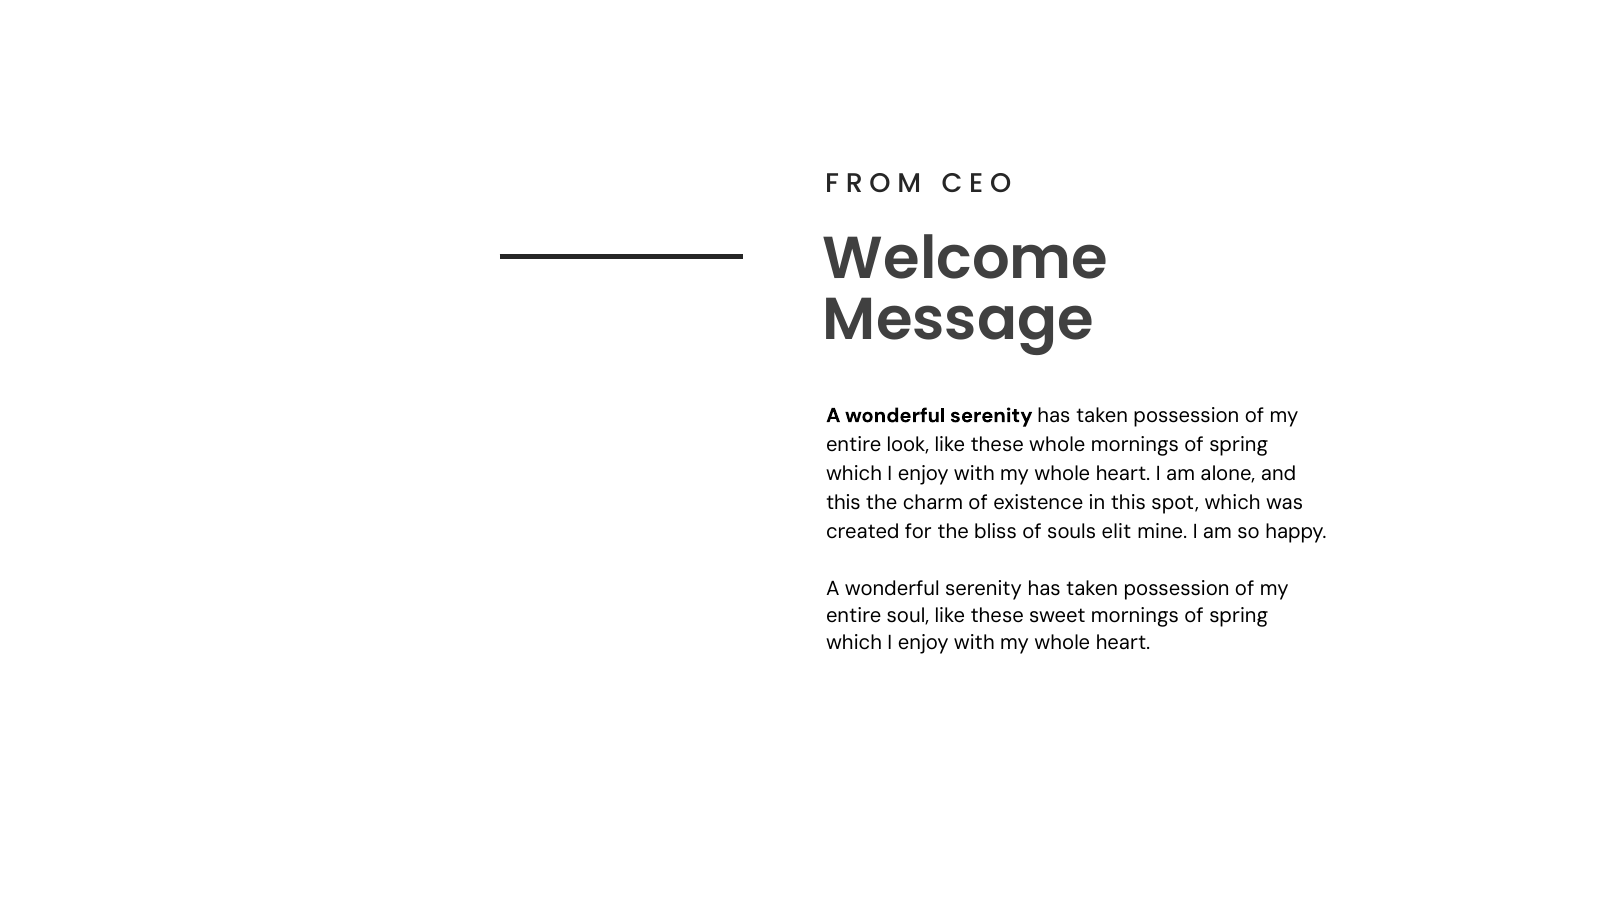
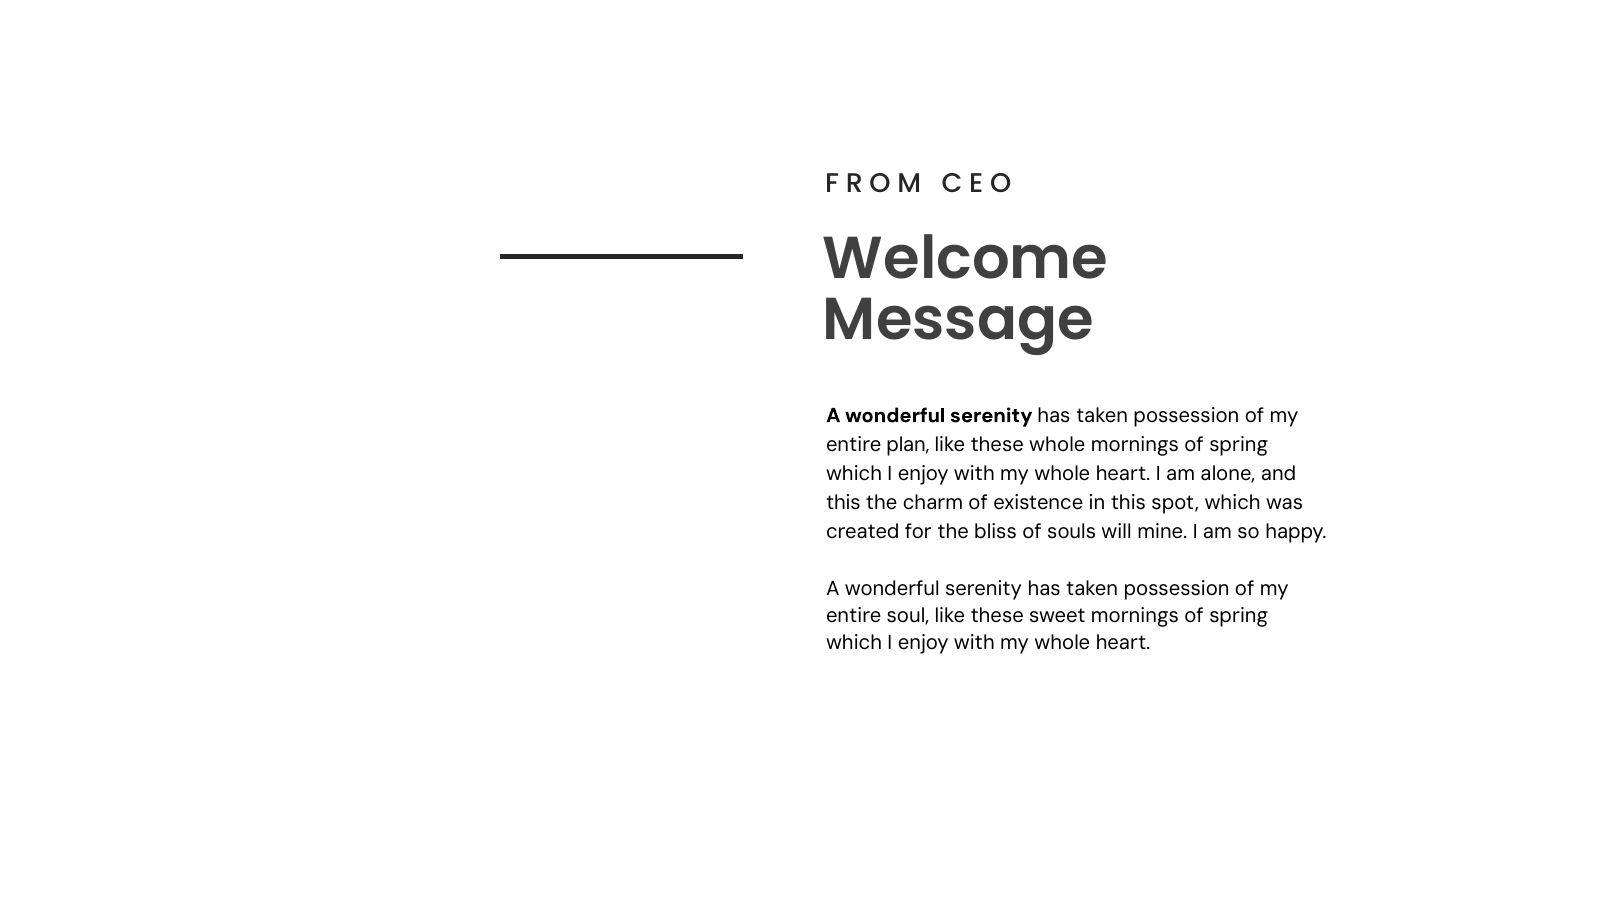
look: look -> plan (908, 444)
elit: elit -> will (1117, 532)
